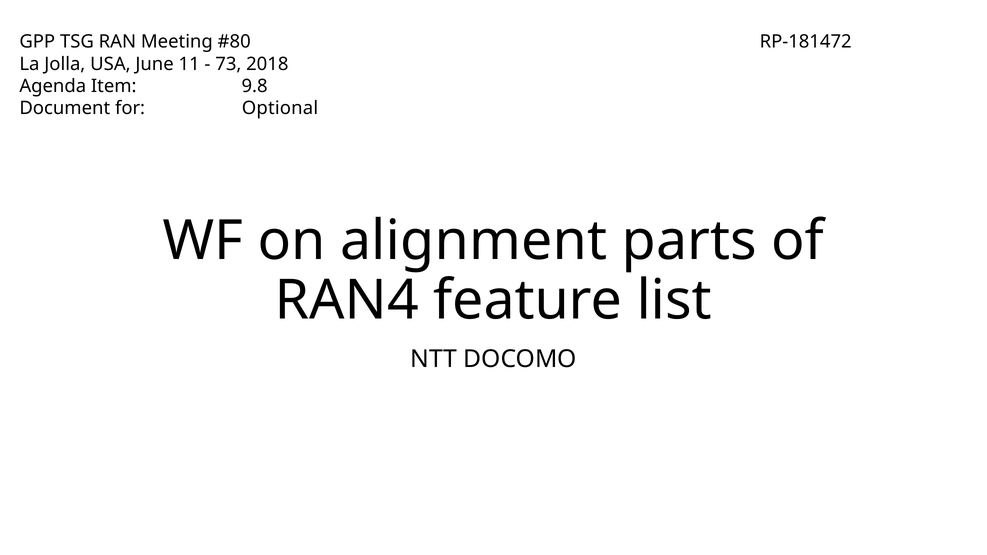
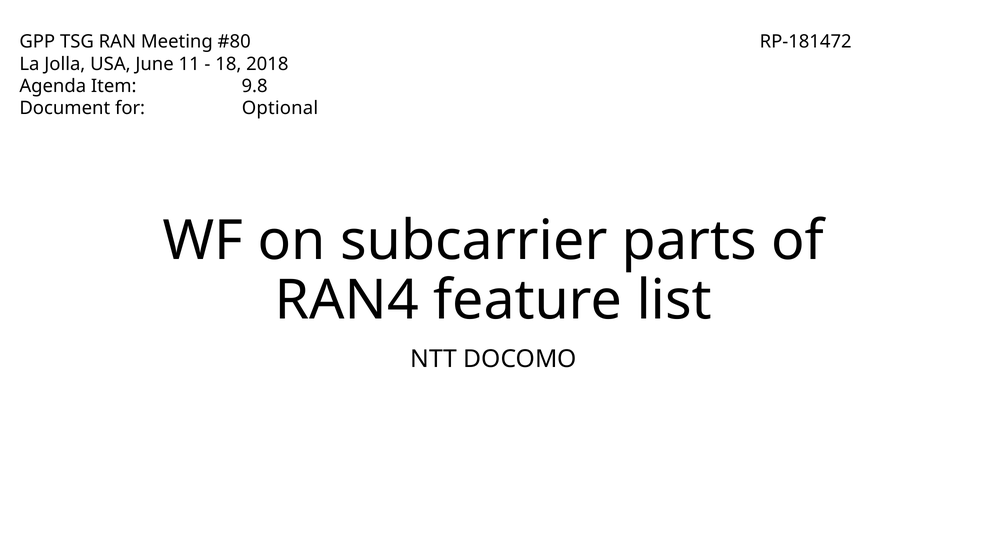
73: 73 -> 18 (228, 64)
alignment: alignment -> subcarrier (474, 241)
